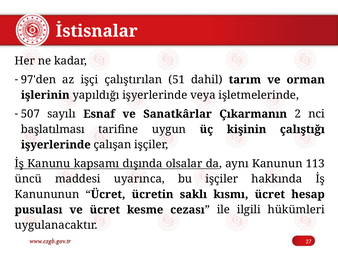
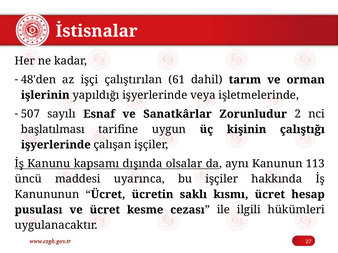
97'den: 97'den -> 48'den (39, 80)
51: 51 -> 61 (177, 80)
Çıkarmanın: Çıkarmanın -> Zorunludur (253, 114)
